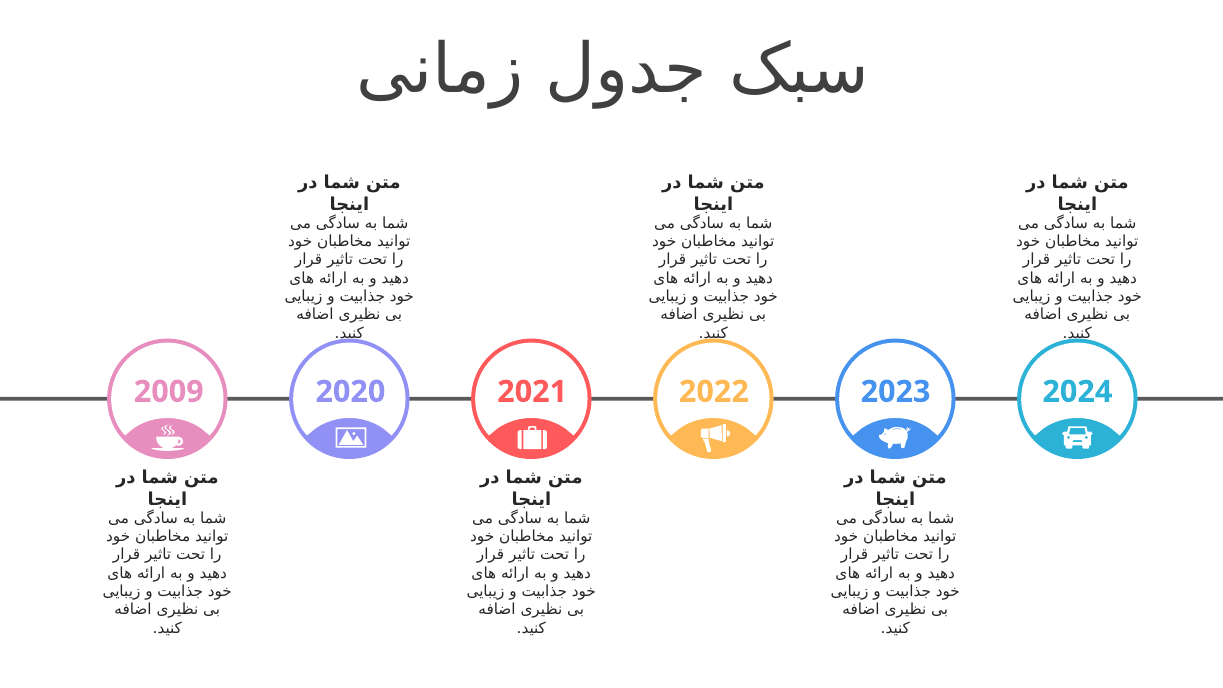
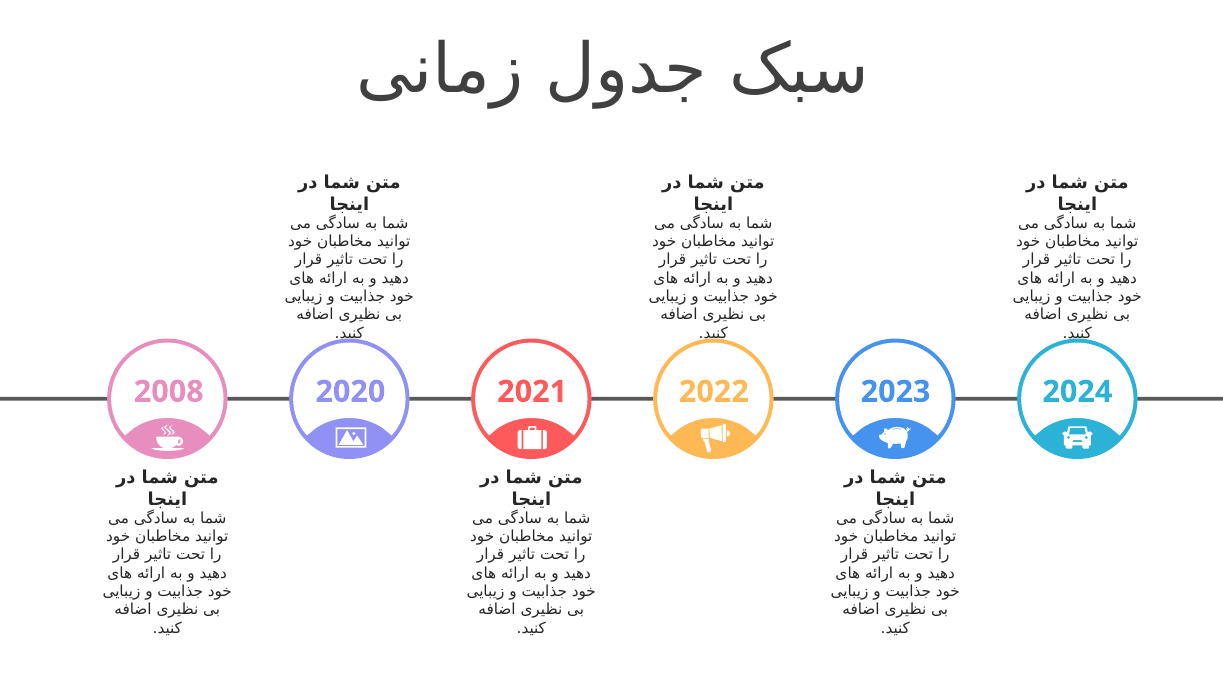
2009: 2009 -> 2008 (169, 392)
